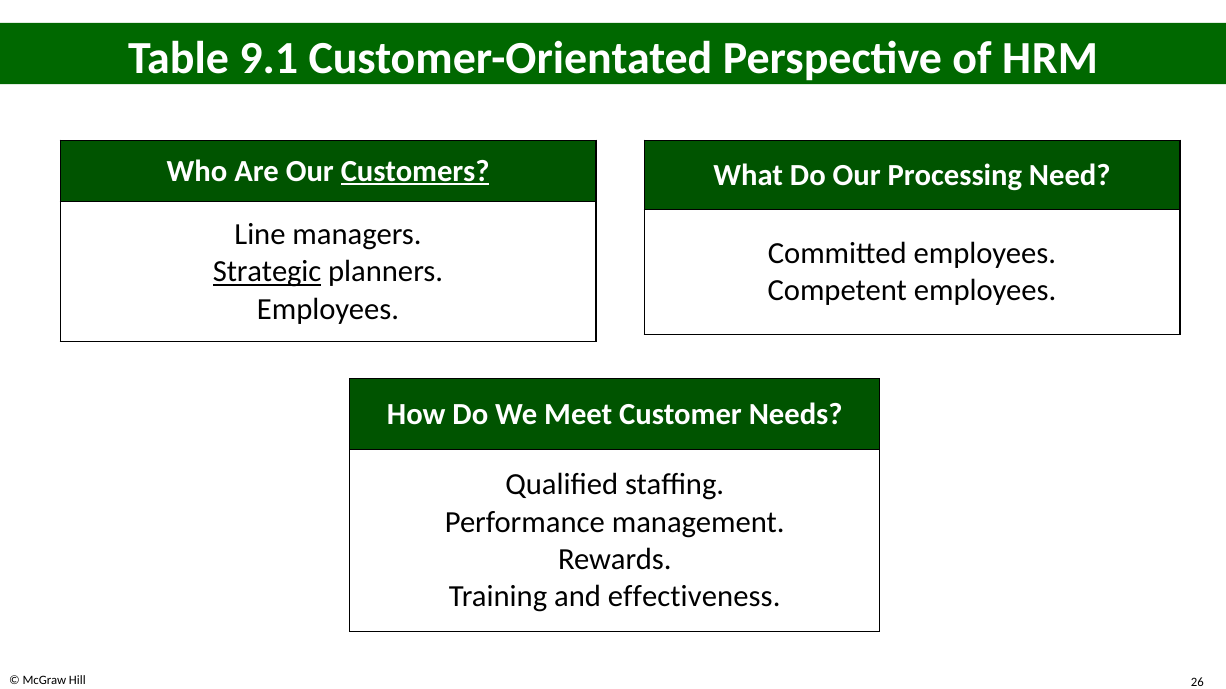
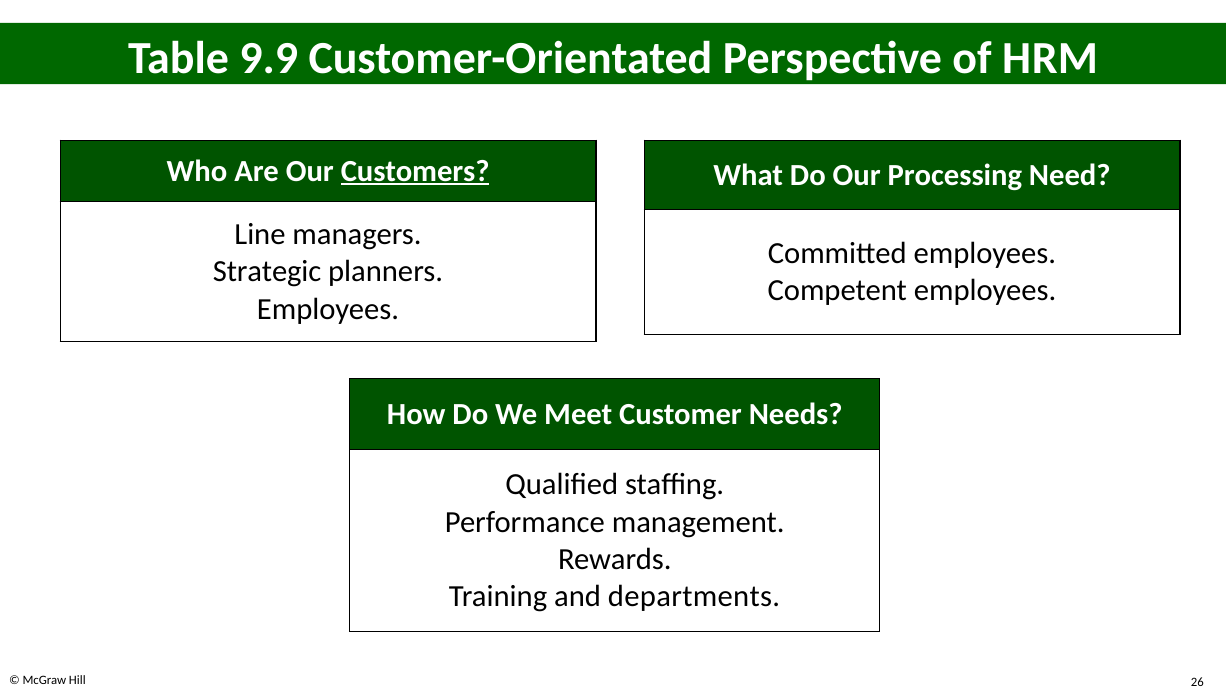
9.1: 9.1 -> 9.9 (269, 58)
Strategic underline: present -> none (267, 272)
effectiveness: effectiveness -> departments (694, 597)
